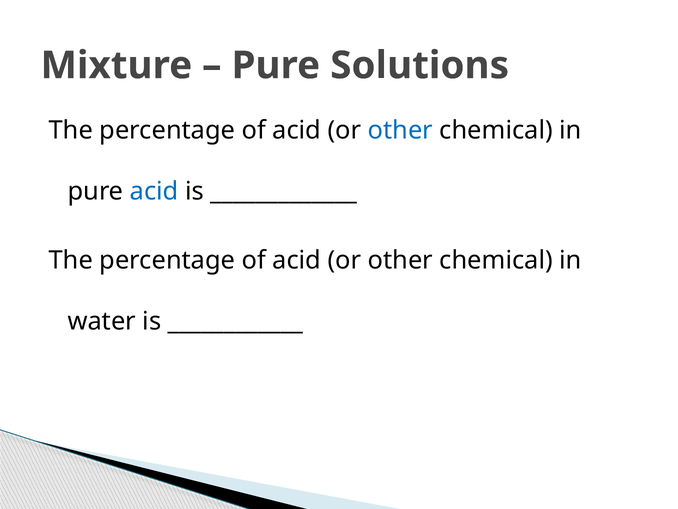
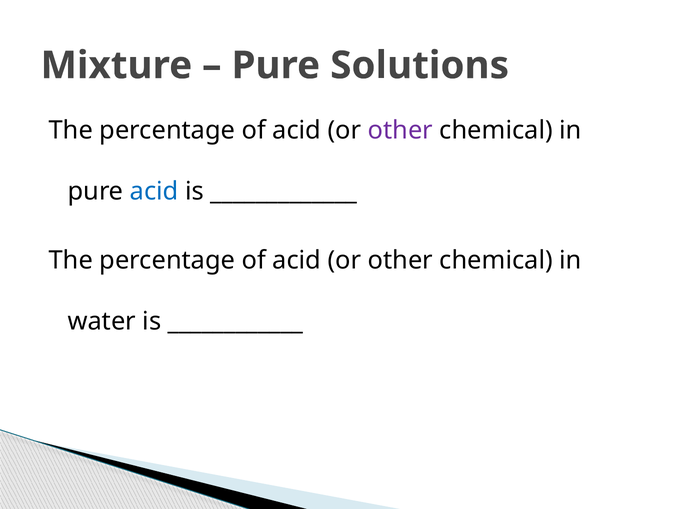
other colour: blue -> purple (400, 130)
